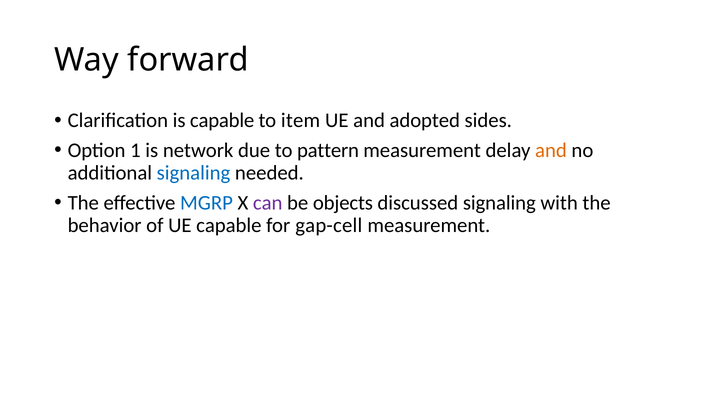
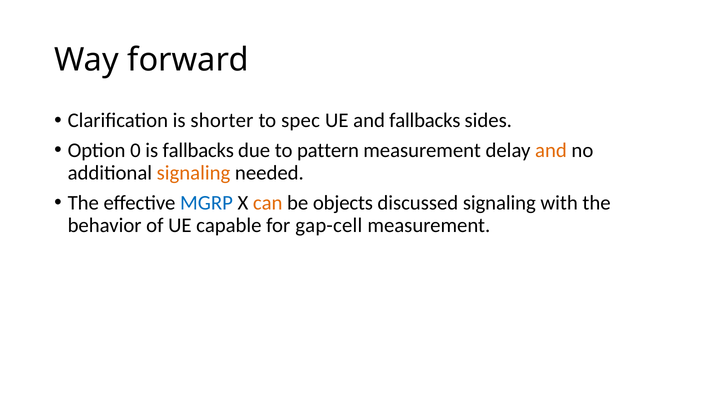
is capable: capable -> shorter (222, 120)
item: item -> spec (301, 120)
and adopted: adopted -> fallbacks (425, 120)
1: 1 -> 0 (135, 150)
is network: network -> fallbacks (198, 150)
signaling colour: blue -> orange (194, 173)
can colour: purple -> orange (268, 203)
